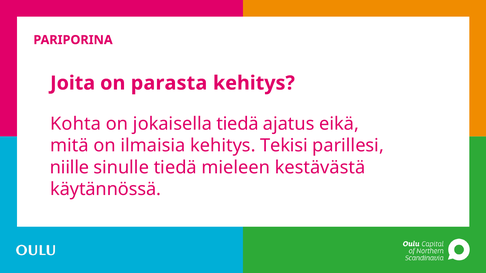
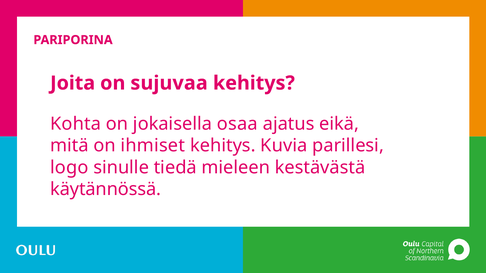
parasta: parasta -> sujuvaa (169, 83)
jokaisella tiedä: tiedä -> osaa (237, 124)
ilmaisia: ilmaisia -> ihmiset (153, 146)
Tekisi: Tekisi -> Kuvia (284, 146)
niille: niille -> logo (69, 168)
